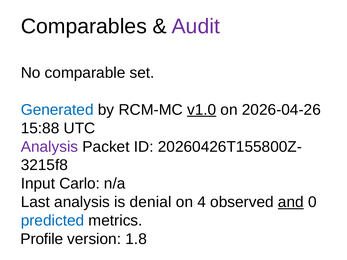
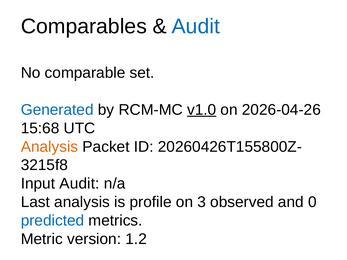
Audit colour: purple -> blue (196, 26)
15:88: 15:88 -> 15:68 (40, 128)
Analysis colour: purple -> orange (49, 147)
Input Carlo: Carlo -> Audit (79, 184)
denial: denial -> profile (151, 202)
4: 4 -> 3 (202, 202)
and underline: present -> none (291, 202)
Profile: Profile -> Metric (42, 239)
1.8: 1.8 -> 1.2 (136, 239)
